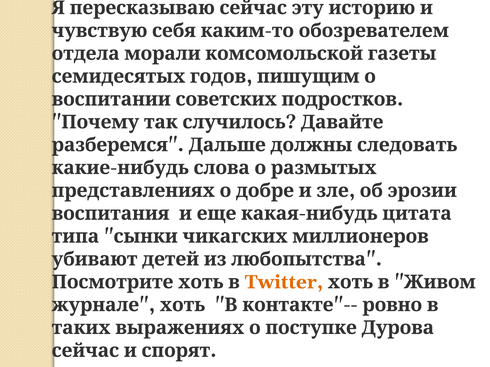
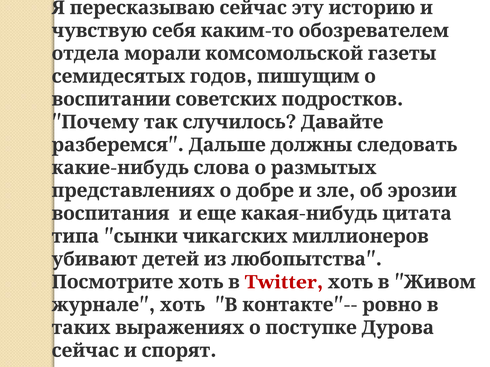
Twitter colour: orange -> red (284, 282)
